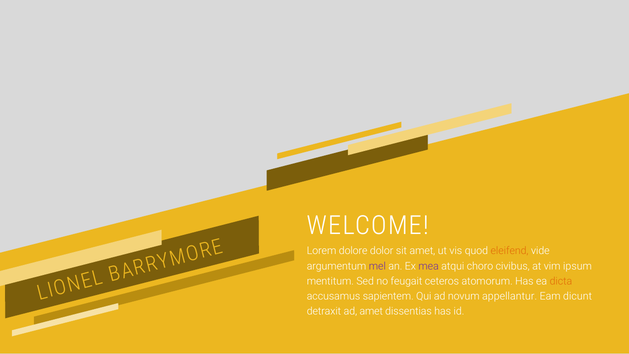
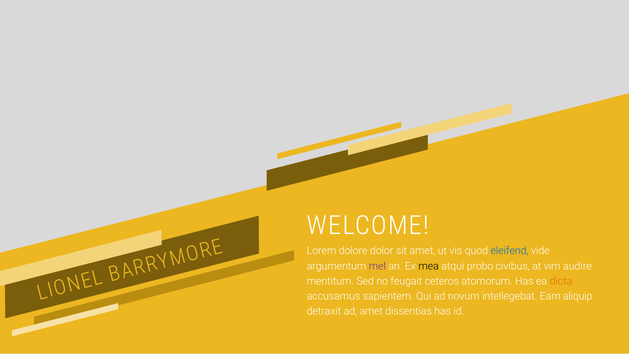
eleifend colour: orange -> blue (510, 251)
mea colour: purple -> black (429, 266)
choro: choro -> probo (480, 266)
ipsum: ipsum -> audire (577, 266)
appellantur: appellantur -> intellegebat (510, 296)
dicunt: dicunt -> aliquip (578, 296)
